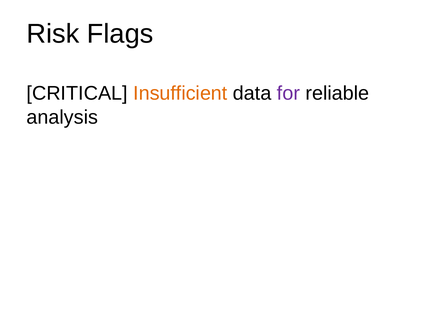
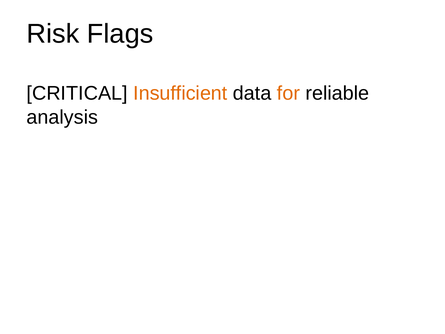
for colour: purple -> orange (288, 93)
